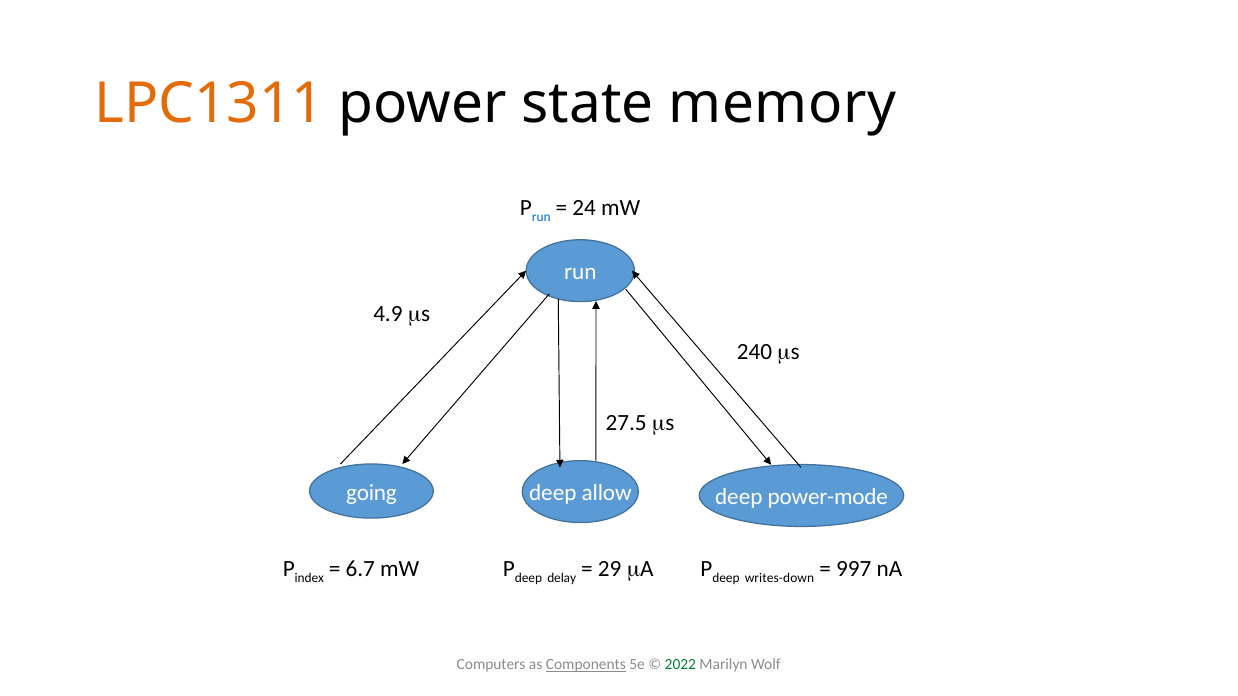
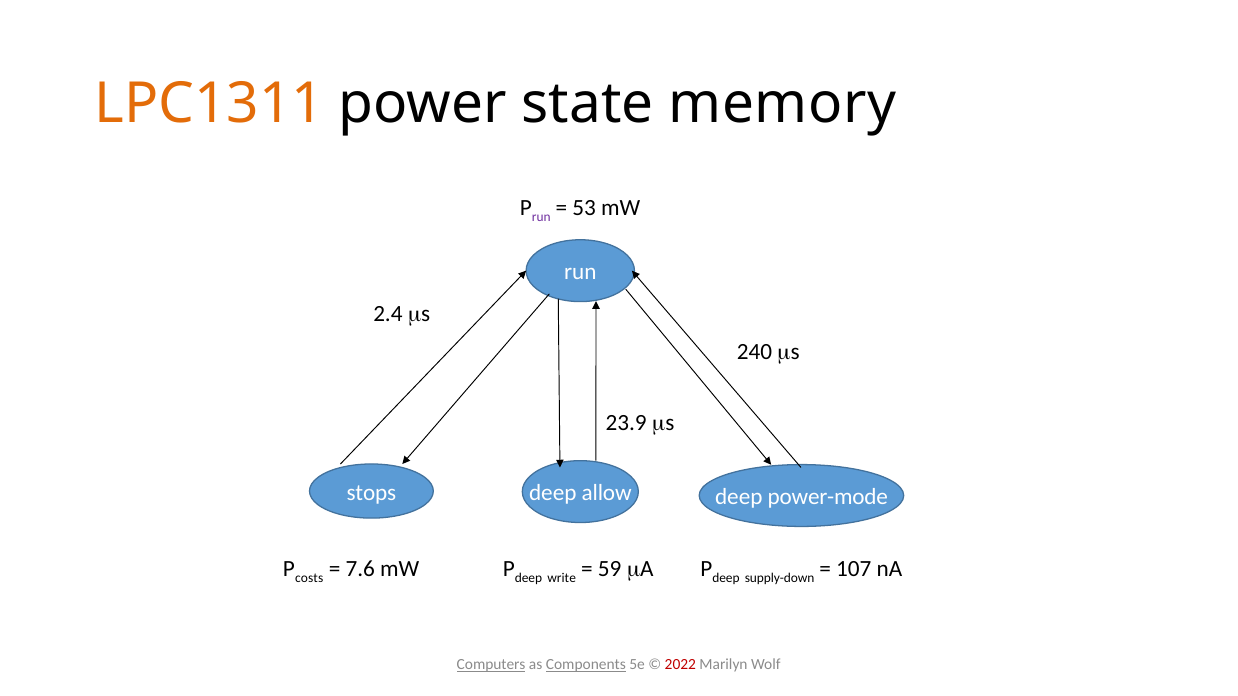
run colour: blue -> purple (541, 217)
24: 24 -> 53 (584, 208)
4.9: 4.9 -> 2.4 (388, 314)
27.5: 27.5 -> 23.9 (626, 423)
going: going -> stops (371, 493)
index: index -> costs (309, 578)
6.7: 6.7 -> 7.6 (360, 569)
delay: delay -> write (562, 579)
29: 29 -> 59 (610, 569)
writes-down: writes-down -> supply-down (780, 578)
997: 997 -> 107 (854, 569)
Computers underline: none -> present (491, 665)
2022 colour: green -> red (680, 665)
